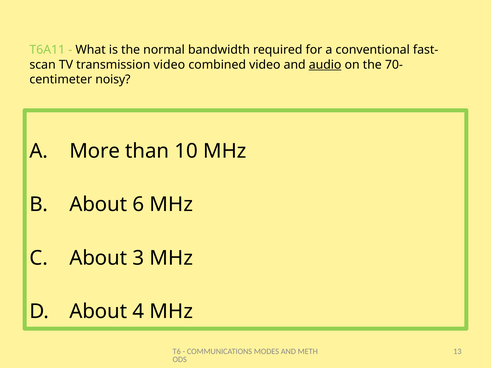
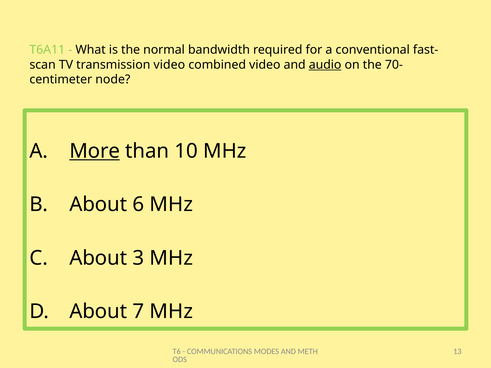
noisy: noisy -> node (113, 79)
More underline: none -> present (95, 151)
4: 4 -> 7 (138, 312)
